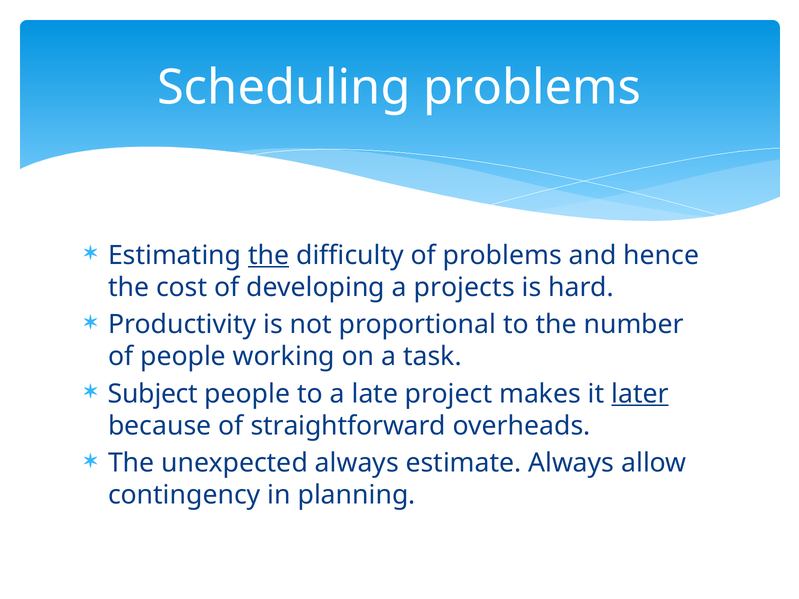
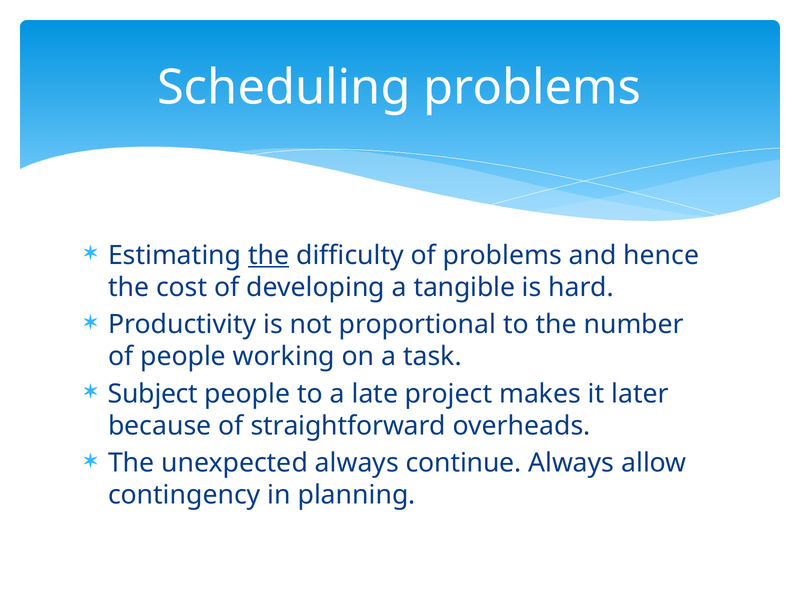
projects: projects -> tangible (464, 287)
later underline: present -> none (640, 394)
estimate: estimate -> continue (464, 463)
